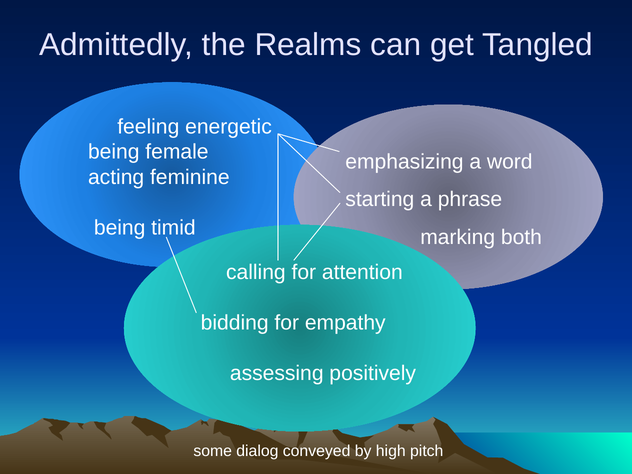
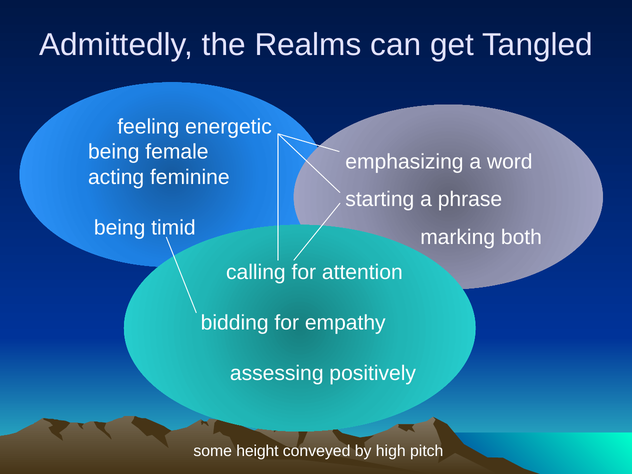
dialog: dialog -> height (257, 451)
